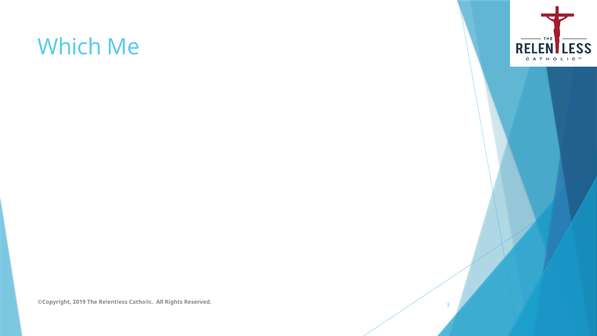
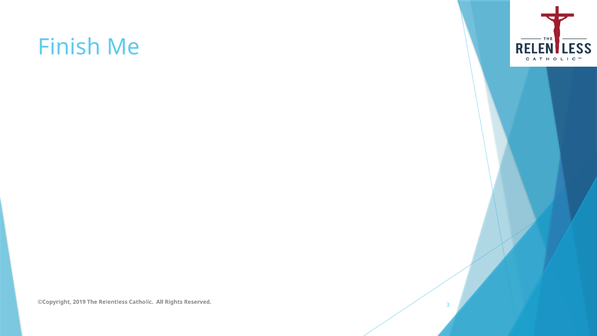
Which: Which -> Finish (69, 47)
